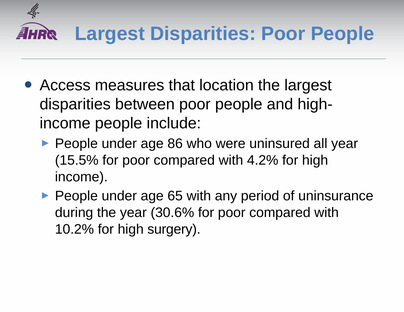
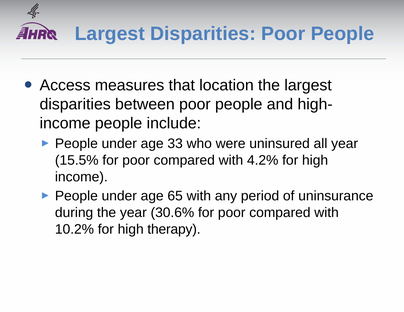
86: 86 -> 33 (175, 144)
surgery: surgery -> therapy (174, 229)
